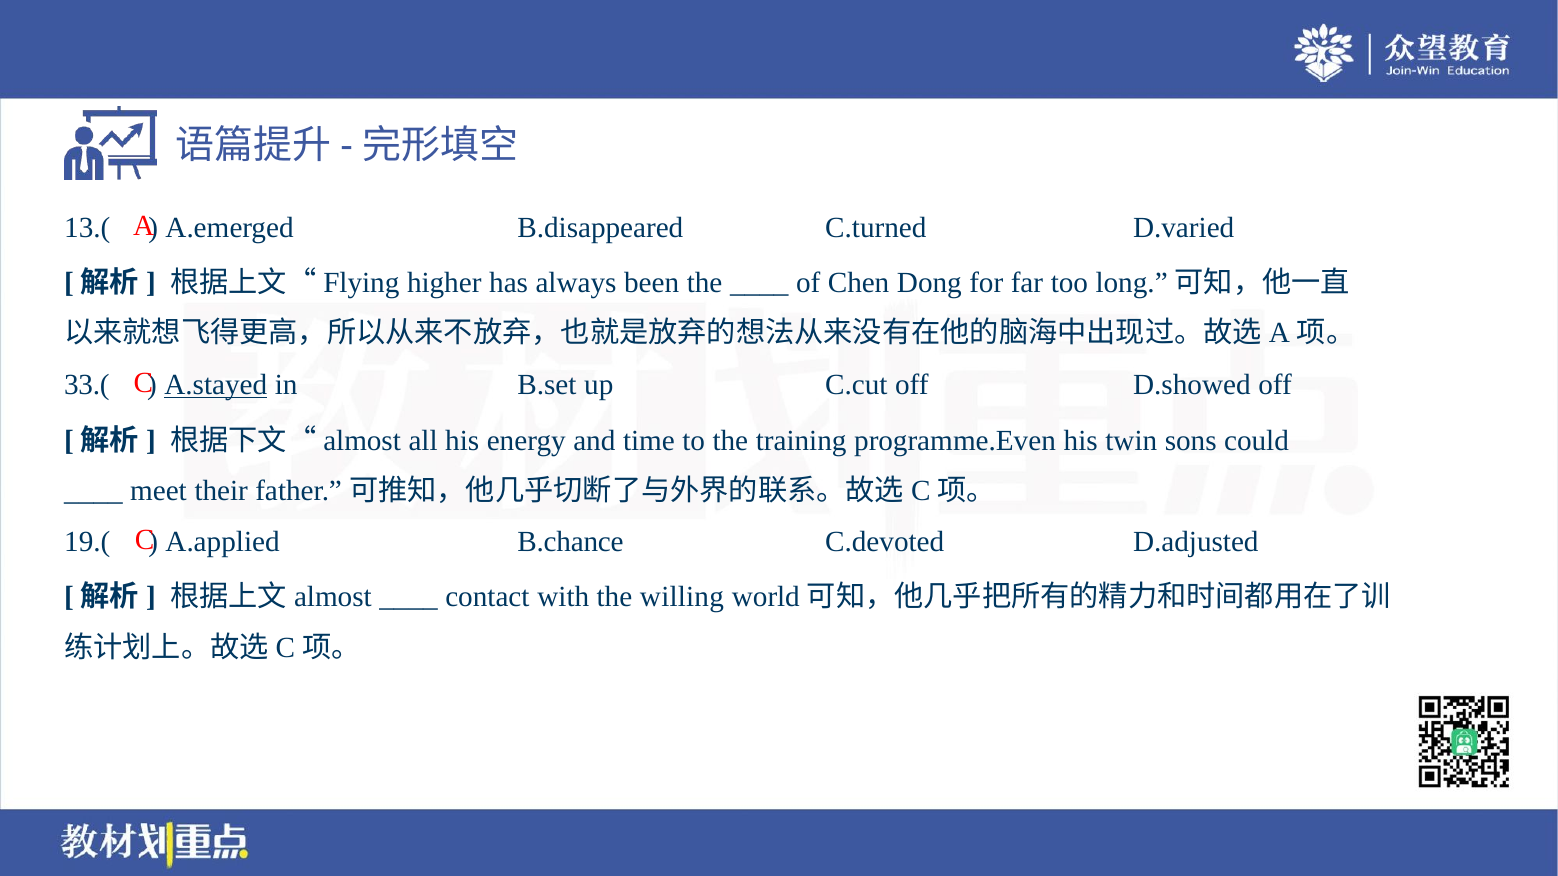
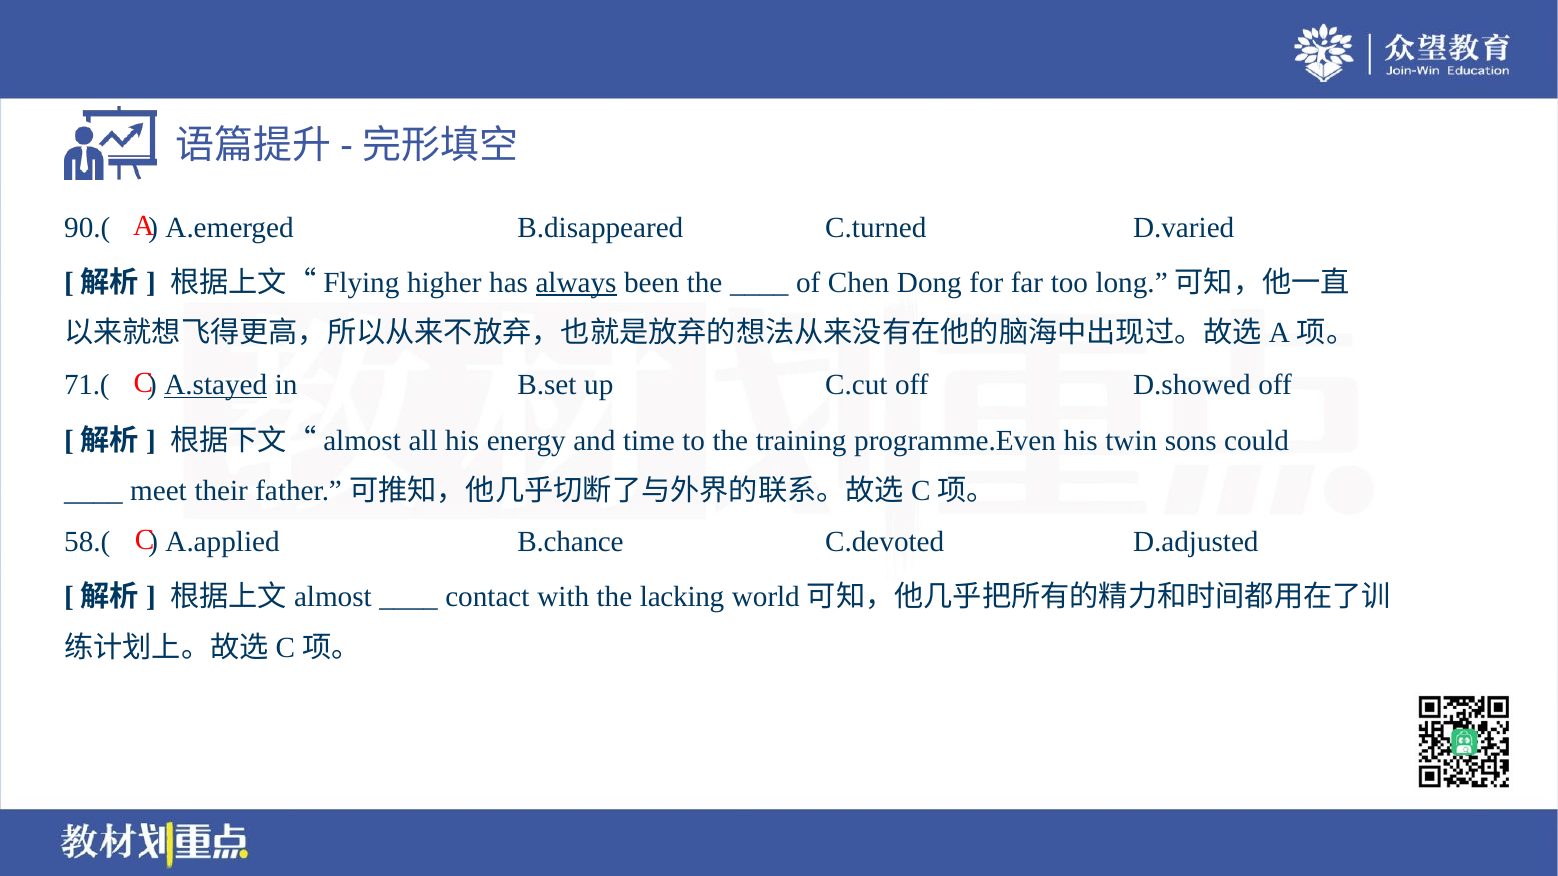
13.(: 13.( -> 90.( (87, 228)
always underline: none -> present (576, 283)
33.(: 33.( -> 71.( (87, 385)
19.(: 19.( -> 58.( (87, 542)
willing: willing -> lacking (682, 597)
